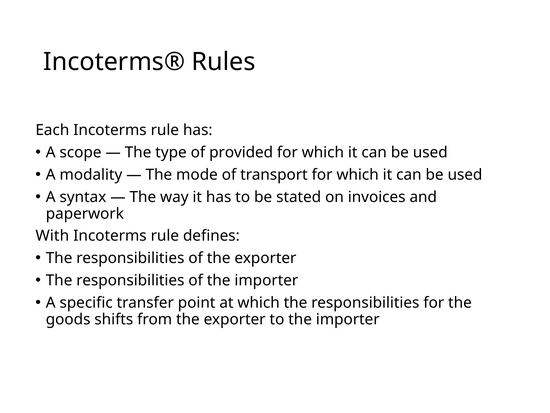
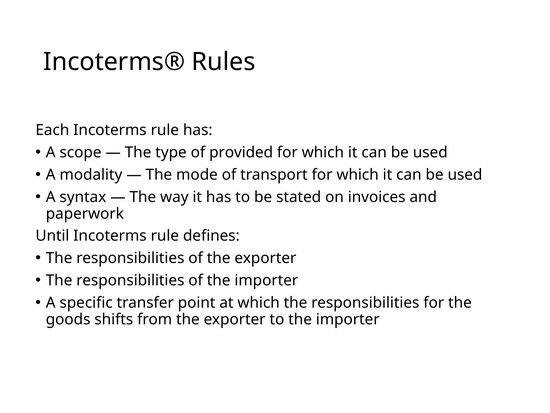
With: With -> Until (52, 236)
